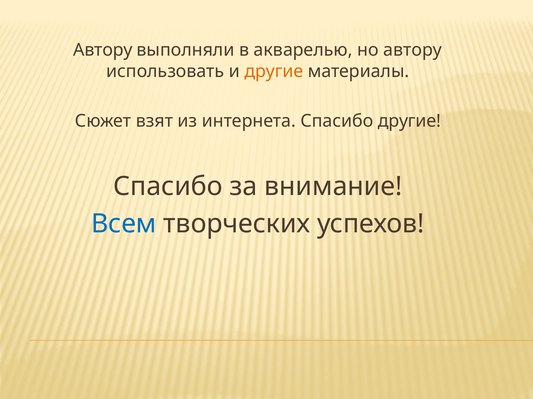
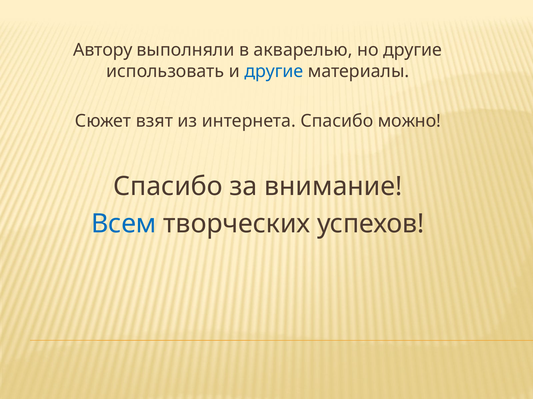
но автору: автору -> другие (413, 50)
другие colour: orange -> blue (274, 71)
Спасибо другие: другие -> можно (409, 121)
